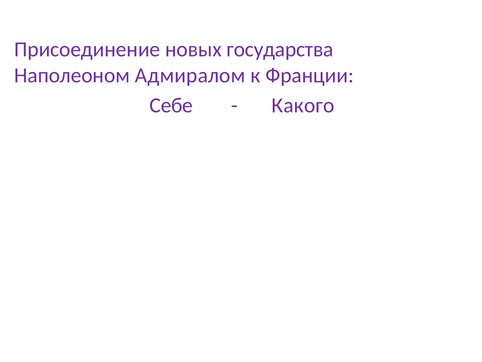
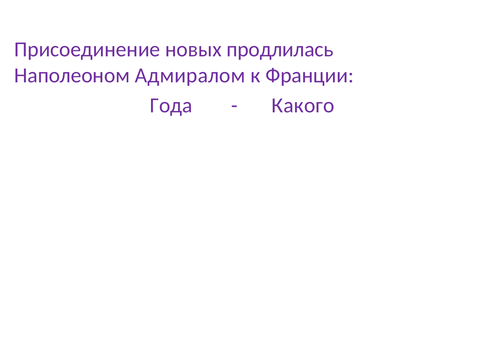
государства: государства -> продлилась (280, 49)
Себе: Себе -> Года (171, 105)
